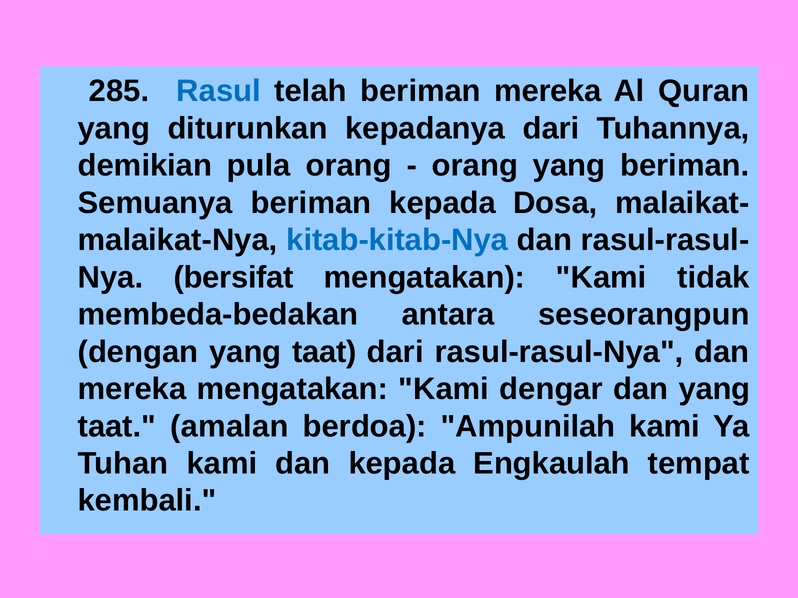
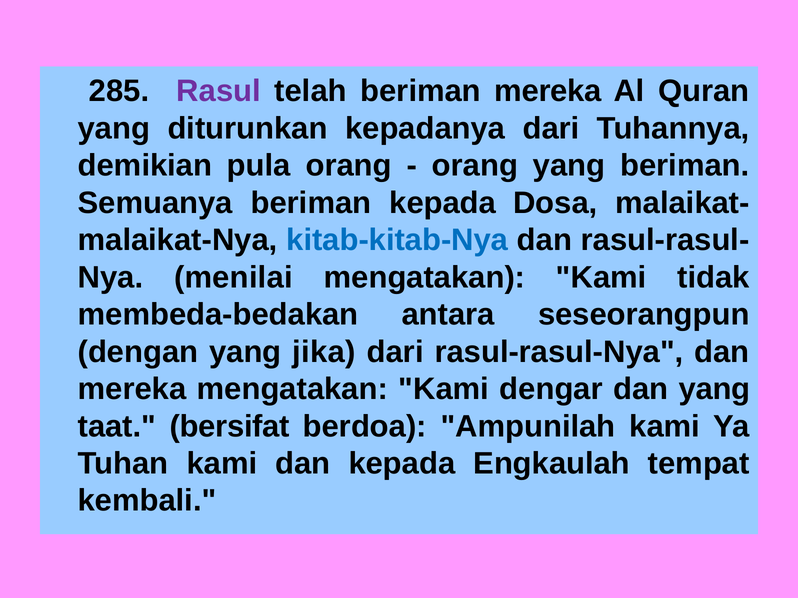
Rasul colour: blue -> purple (219, 91)
bersifat: bersifat -> menilai (233, 278)
dengan yang taat: taat -> jika (324, 352)
amalan: amalan -> bersifat (230, 427)
